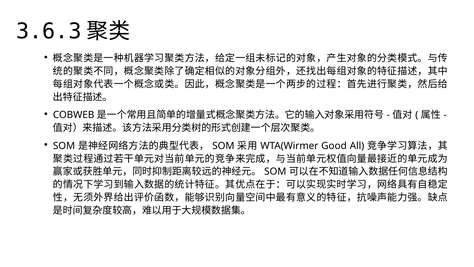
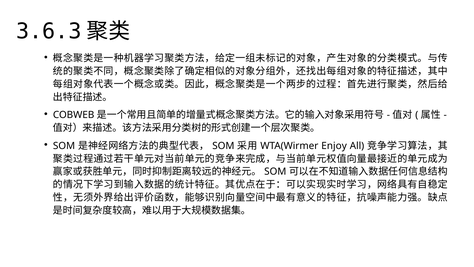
Good: Good -> Enjoy (334, 146)
